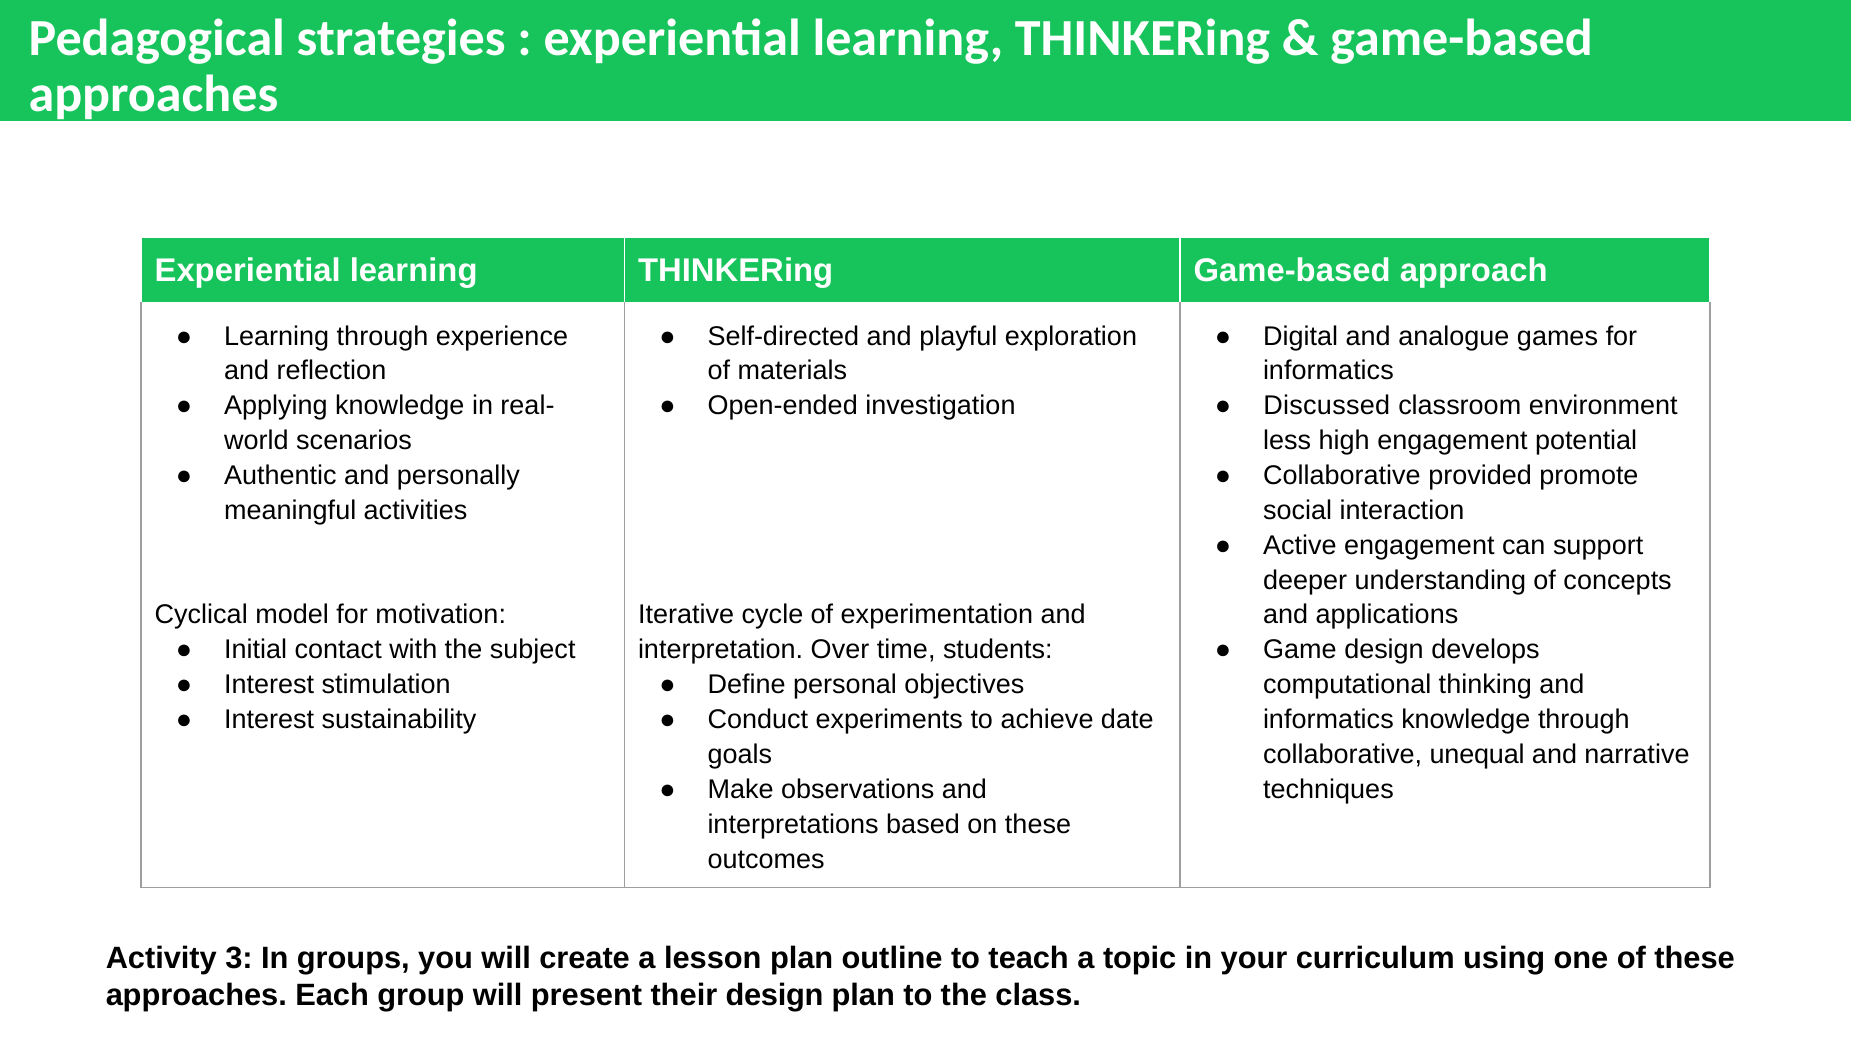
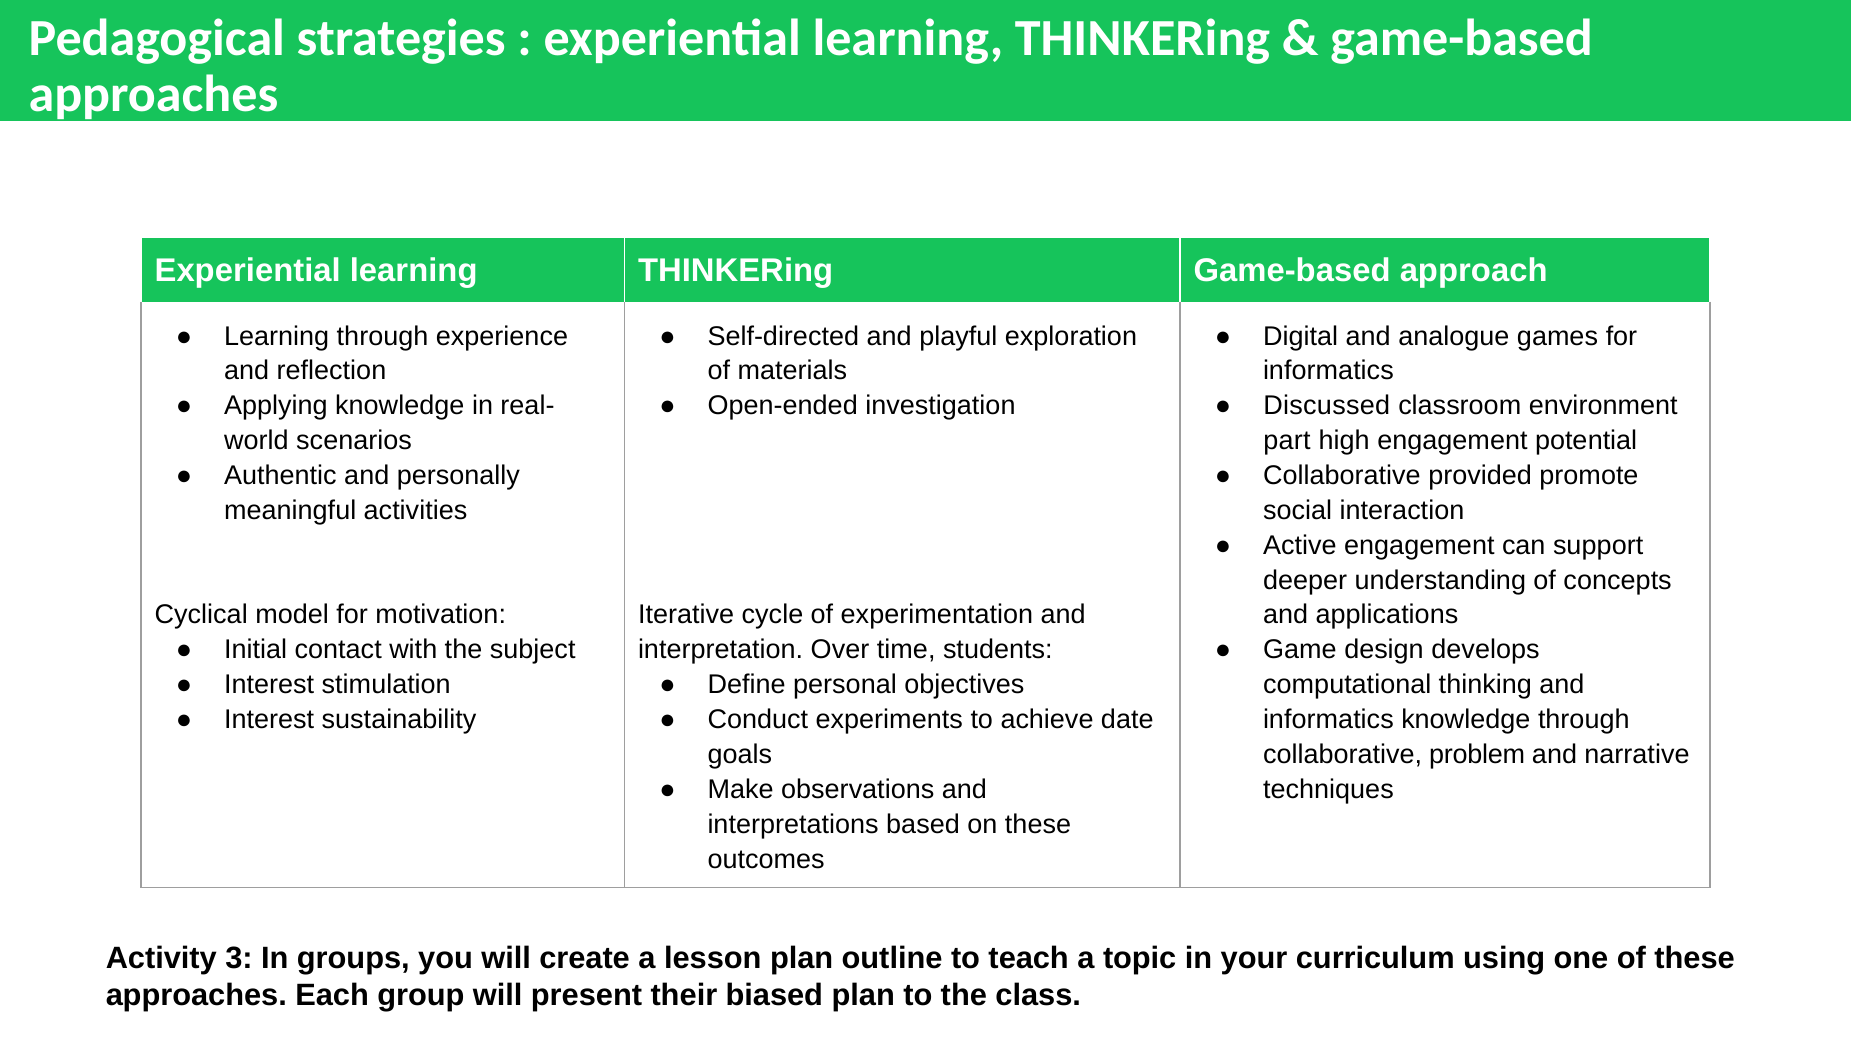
less: less -> part (1287, 441)
unequal: unequal -> problem (1477, 755)
their design: design -> biased (774, 996)
